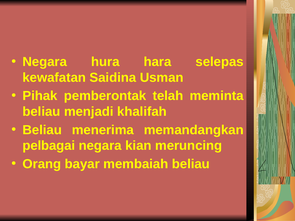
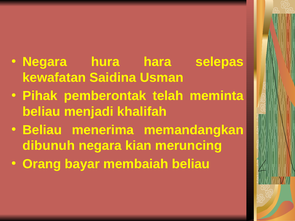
pelbagai: pelbagai -> dibunuh (49, 146)
